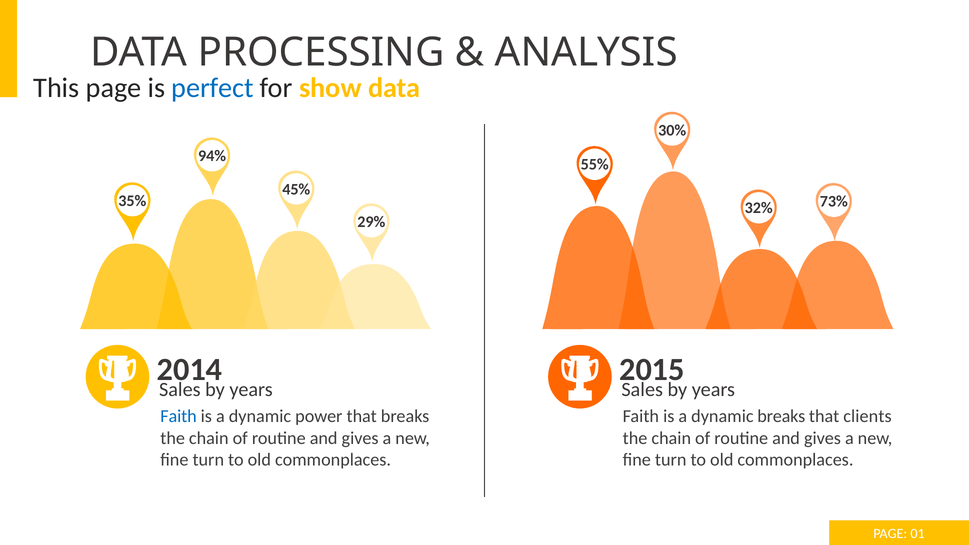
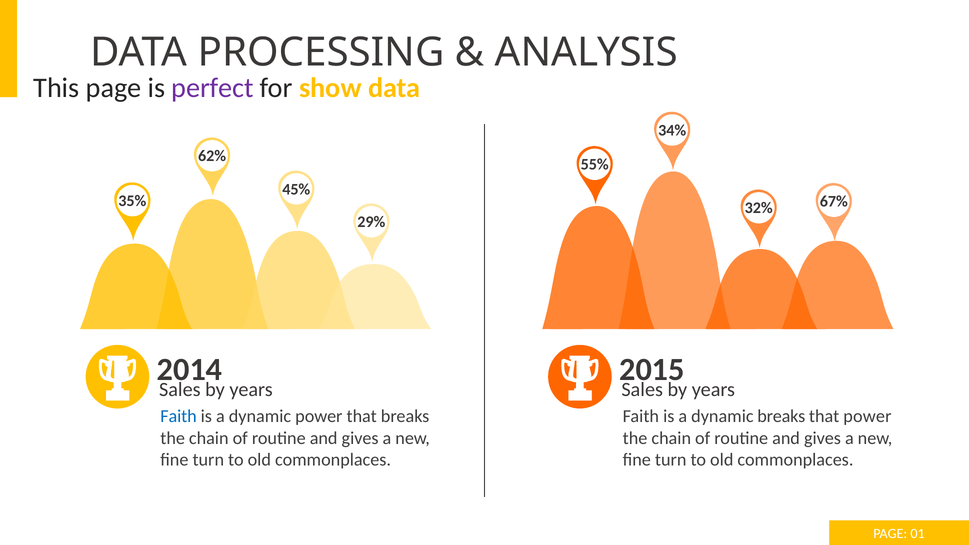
perfect colour: blue -> purple (213, 88)
30%: 30% -> 34% (672, 130)
94%: 94% -> 62% (212, 156)
73%: 73% -> 67% (834, 202)
that clients: clients -> power (867, 416)
